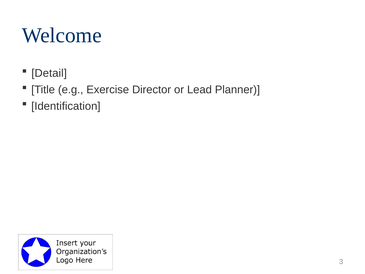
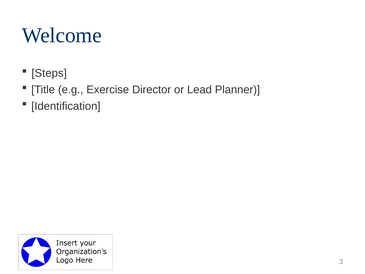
Detail: Detail -> Steps (49, 73)
